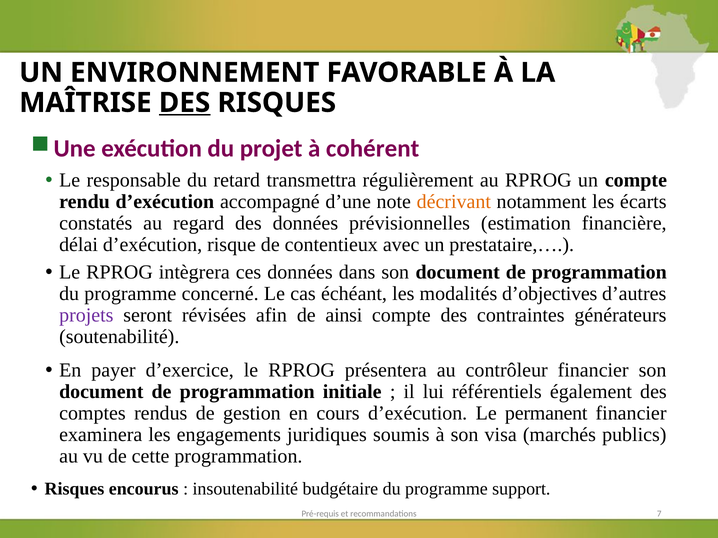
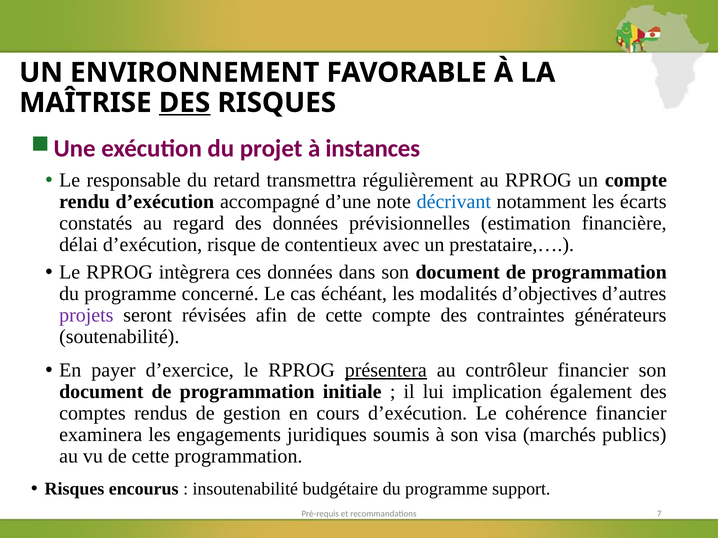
cohérent: cohérent -> instances (373, 149)
décrivant colour: orange -> blue (454, 202)
afin de ainsi: ainsi -> cette (344, 316)
présentera underline: none -> present (386, 371)
référentiels: référentiels -> implication (497, 392)
permanent: permanent -> cohérence (546, 414)
